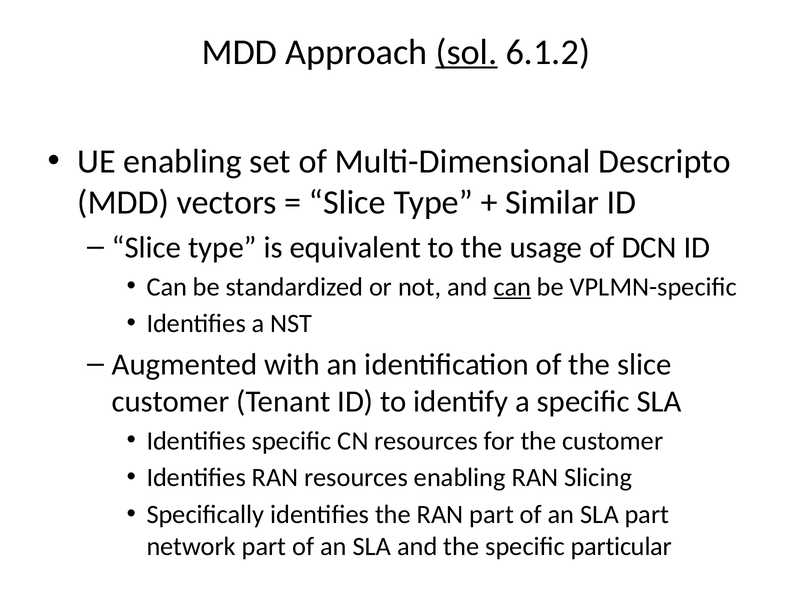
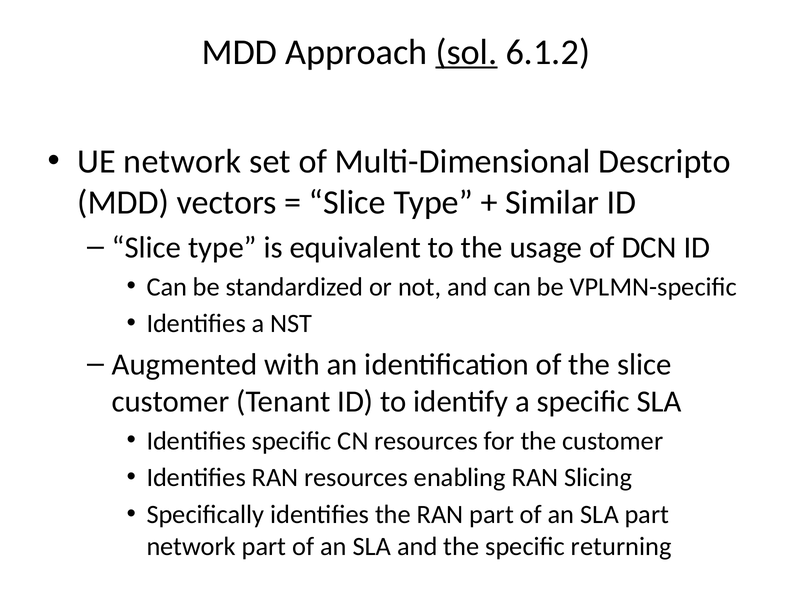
UE enabling: enabling -> network (182, 162)
can underline: present -> none (512, 287)
particular: particular -> returning (621, 546)
